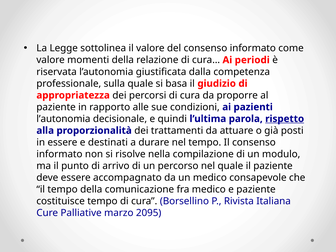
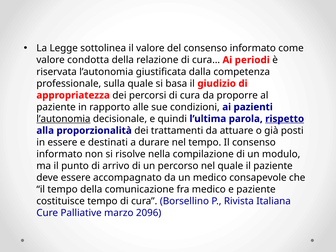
momenti: momenti -> condotta (88, 60)
l’autonomia underline: none -> present (63, 119)
2095: 2095 -> 2096 (149, 213)
